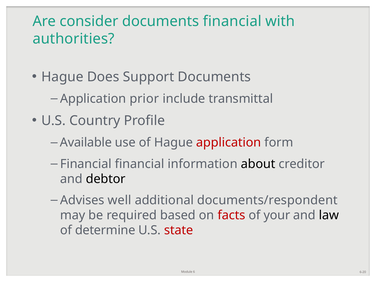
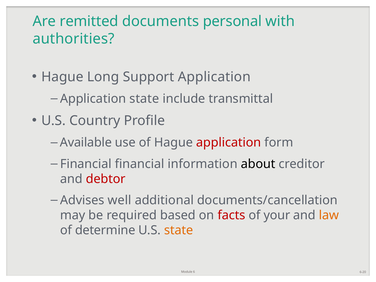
consider: consider -> remitted (89, 21)
documents financial: financial -> personal (232, 21)
Does: Does -> Long (103, 77)
Support Documents: Documents -> Application (214, 77)
Application prior: prior -> state (144, 99)
debtor colour: black -> red (106, 179)
documents/respondent: documents/respondent -> documents/cancellation (267, 200)
law colour: black -> orange (329, 215)
state colour: red -> orange (179, 230)
